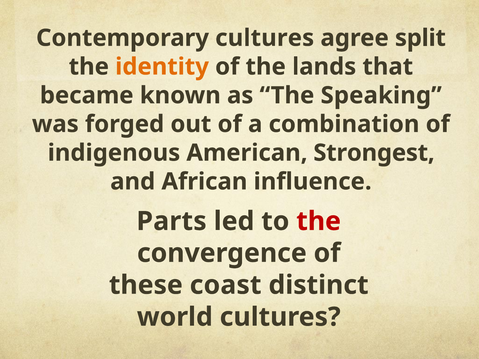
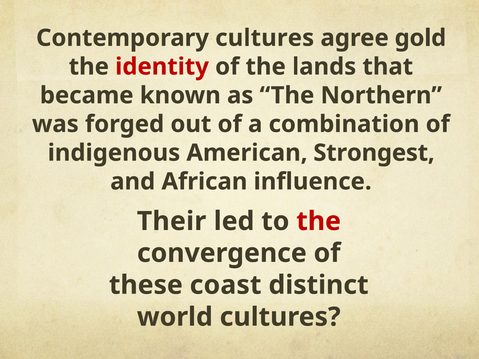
split: split -> gold (420, 38)
identity colour: orange -> red (162, 67)
Speaking: Speaking -> Northern (381, 95)
Parts: Parts -> Their (172, 221)
